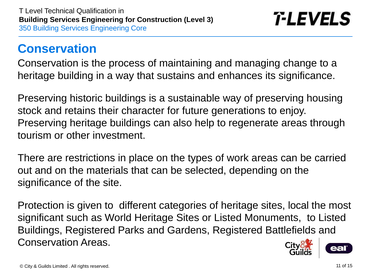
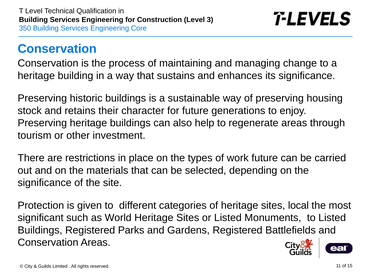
work areas: areas -> future (265, 158)
